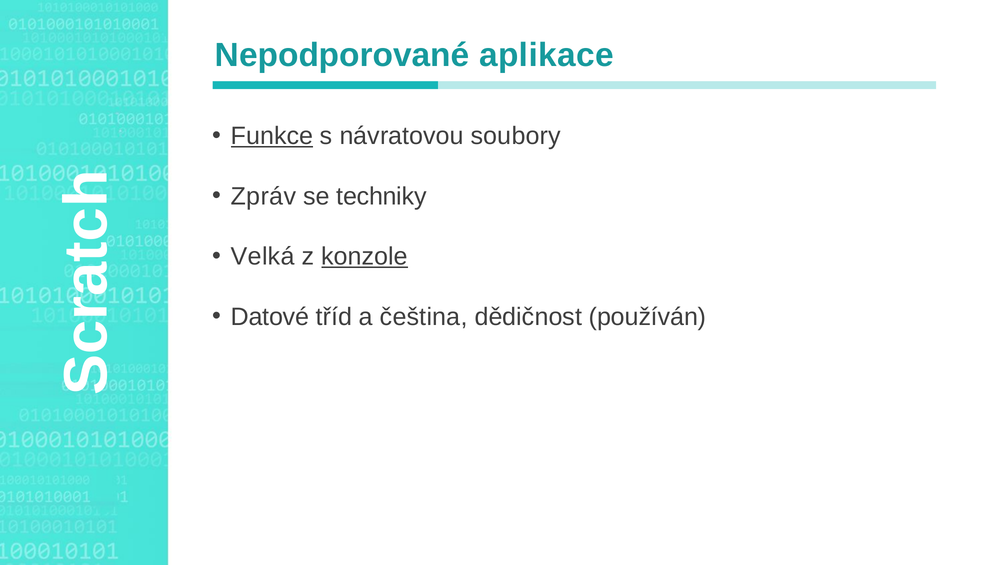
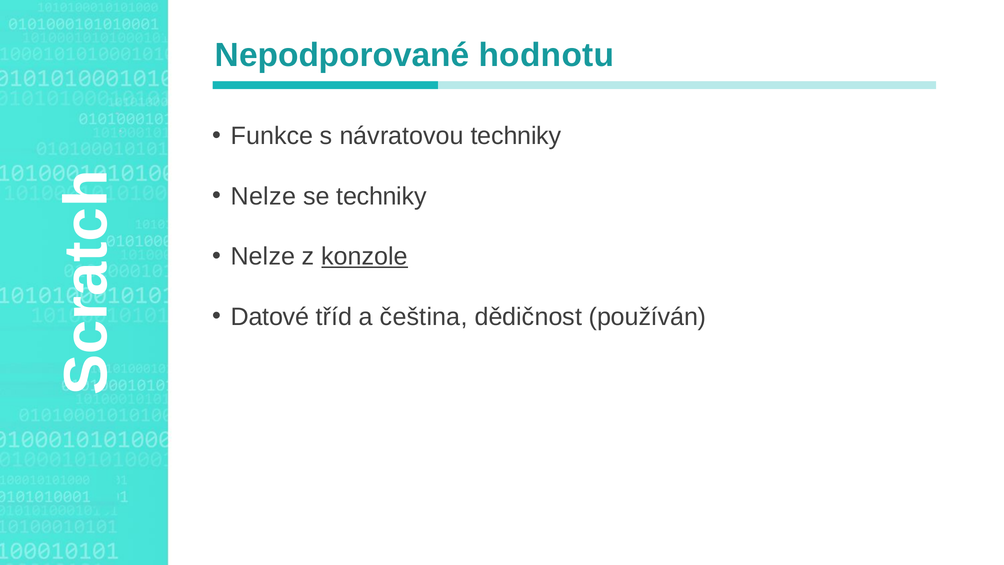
aplikace: aplikace -> hodnotu (546, 55)
Funkce underline: present -> none (272, 136)
návratovou soubory: soubory -> techniky (516, 136)
Zpráv: Zpráv -> Nelze (263, 196)
Velká: Velká -> Nelze (263, 257)
